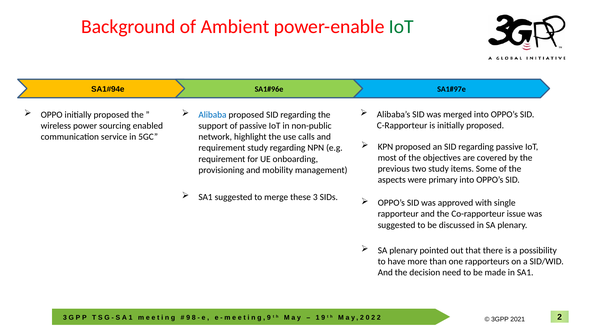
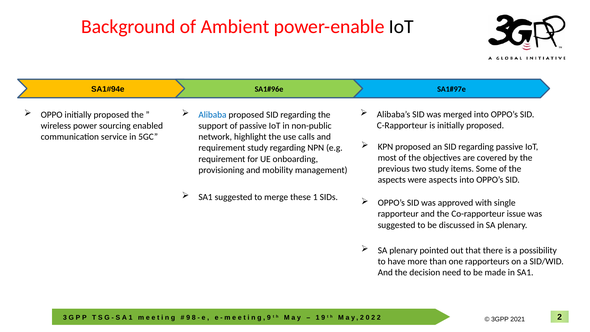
IoT colour: green -> black (401, 27)
were primary: primary -> aspects (443, 180)
these 3: 3 -> 1 (315, 197)
